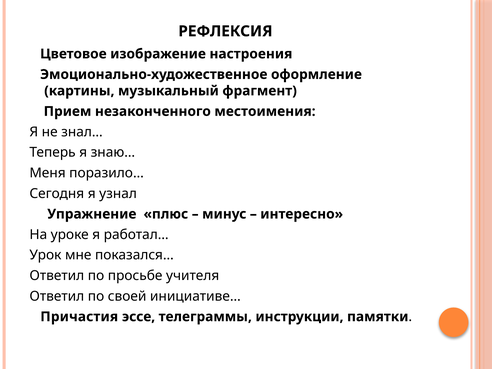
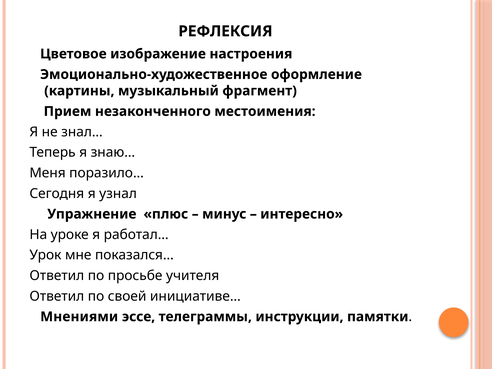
Причастия: Причастия -> Мнениями (79, 317)
